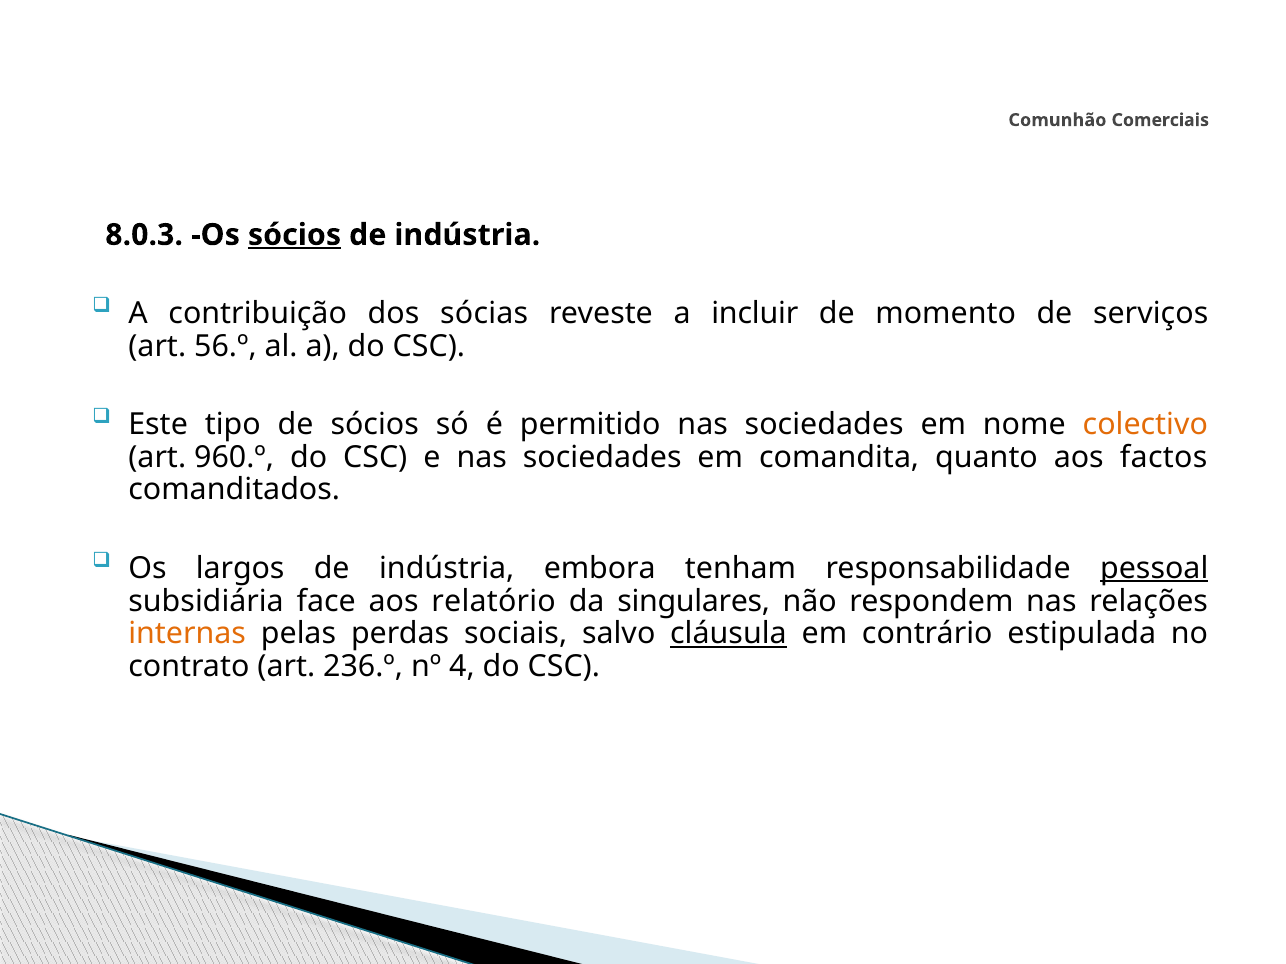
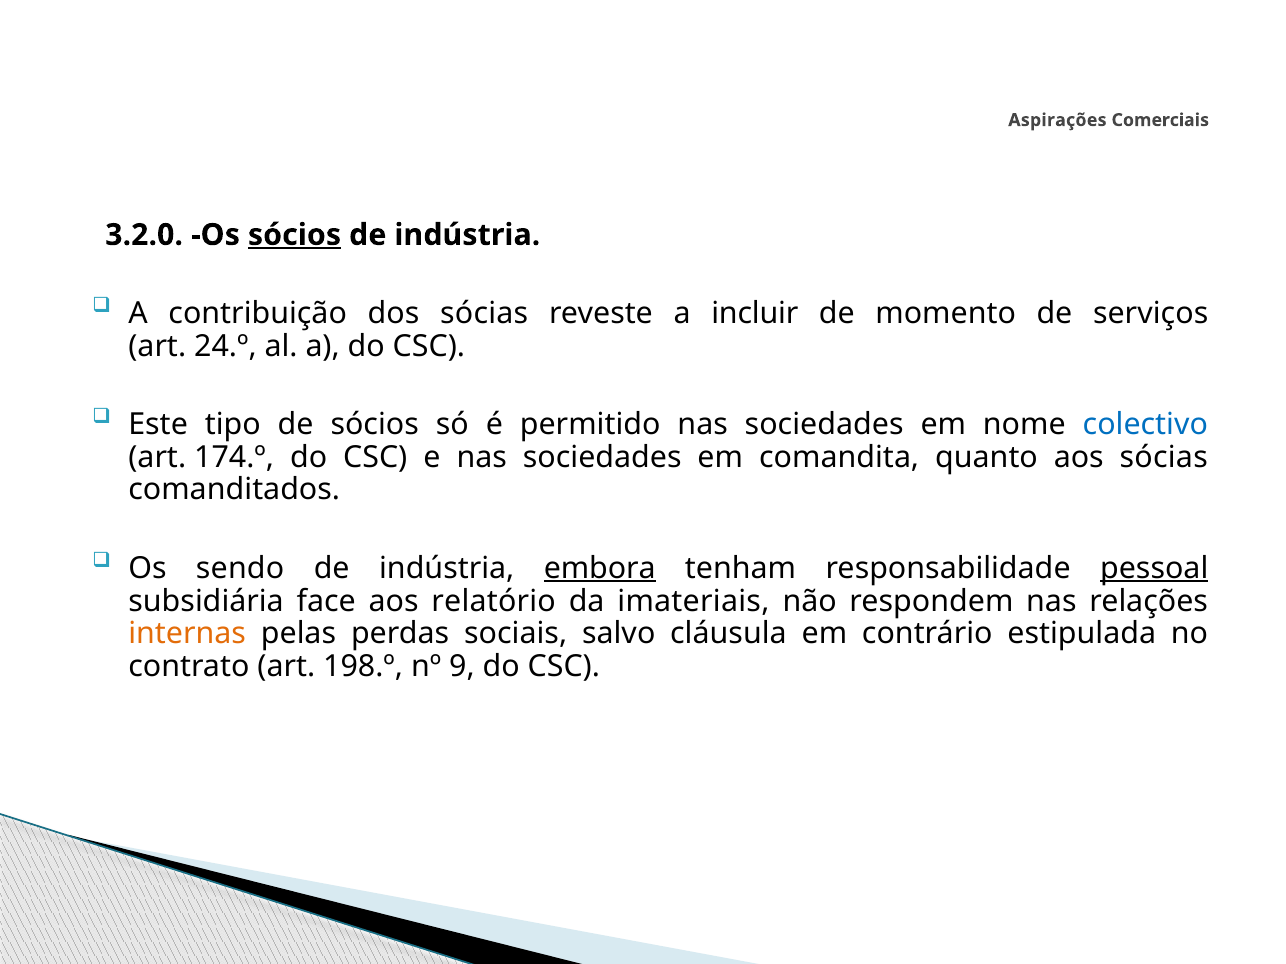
Comunhão: Comunhão -> Aspirações (1057, 120)
8.0.3: 8.0.3 -> 3.2.0 (144, 235)
56.º: 56.º -> 24.º (225, 346)
colectivo colour: orange -> blue (1145, 425)
960.º: 960.º -> 174.º (234, 457)
aos factos: factos -> sócias (1164, 457)
largos: largos -> sendo (240, 569)
embora underline: none -> present (600, 569)
singulares: singulares -> imateriais (693, 601)
cláusula underline: present -> none (728, 634)
236.º: 236.º -> 198.º (363, 667)
4: 4 -> 9 (462, 667)
